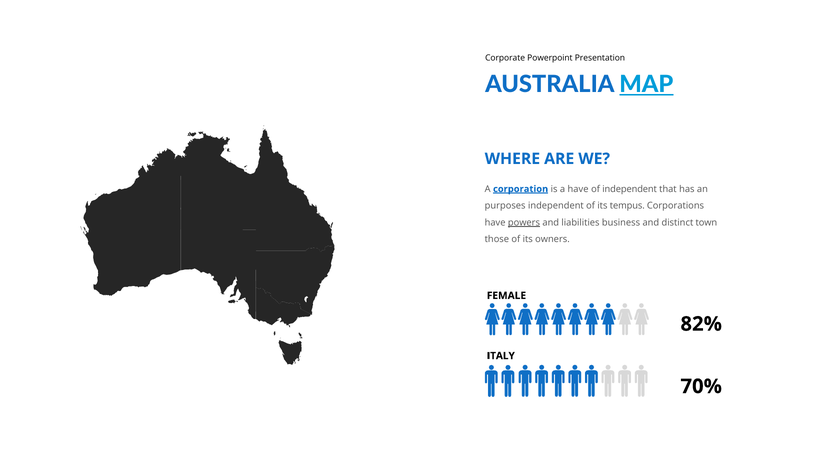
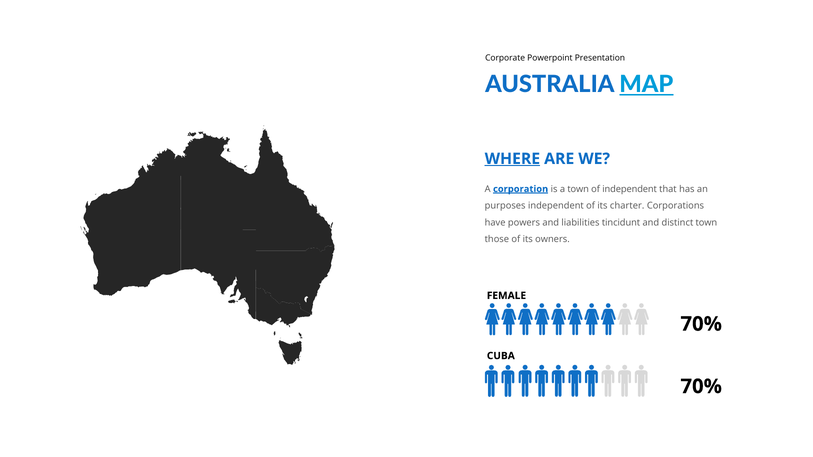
WHERE underline: none -> present (512, 159)
a have: have -> town (578, 189)
tempus: tempus -> charter (627, 206)
powers underline: present -> none (524, 223)
business: business -> tincidunt (621, 223)
82%: 82% -> 70% (701, 324)
ITALY: ITALY -> CUBA (501, 356)
